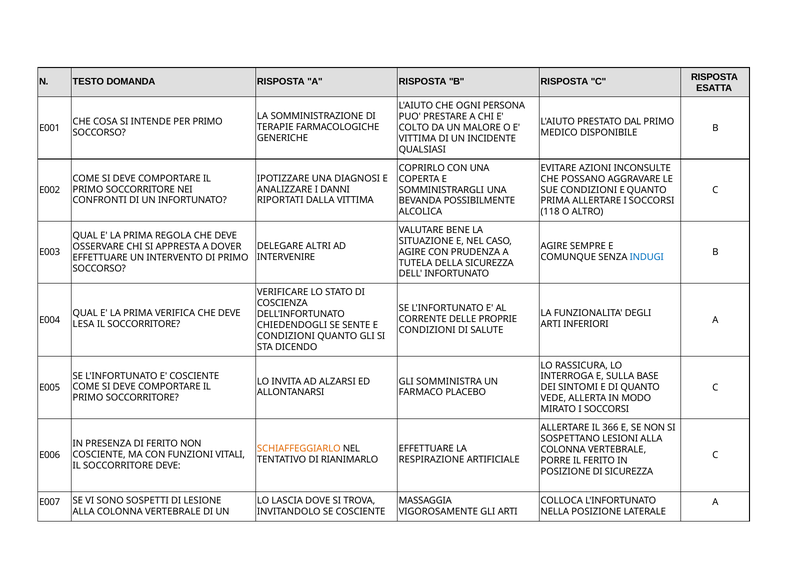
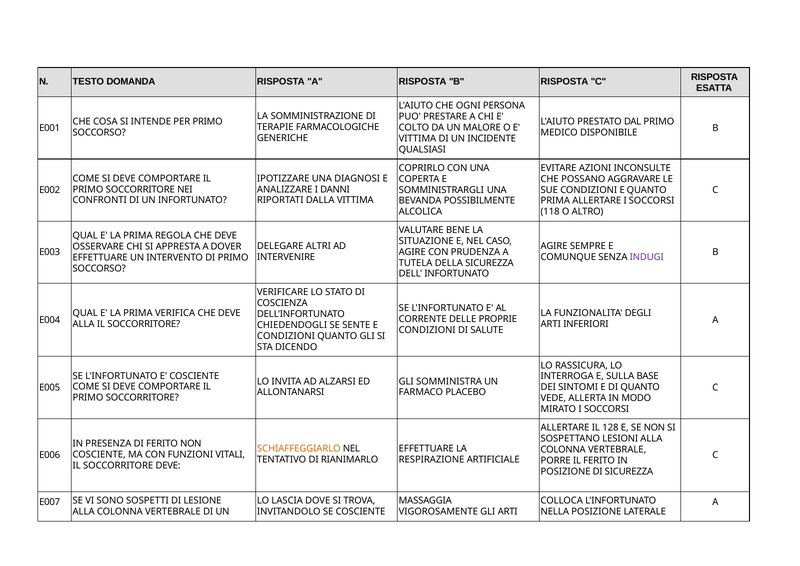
INDUGI colour: blue -> purple (647, 257)
LESA: LESA -> ALLA (84, 324)
366: 366 -> 128 (610, 427)
